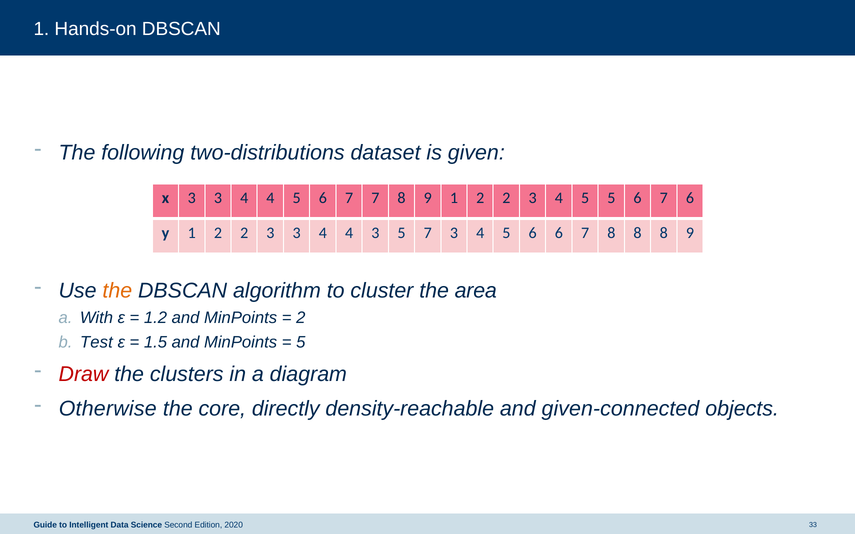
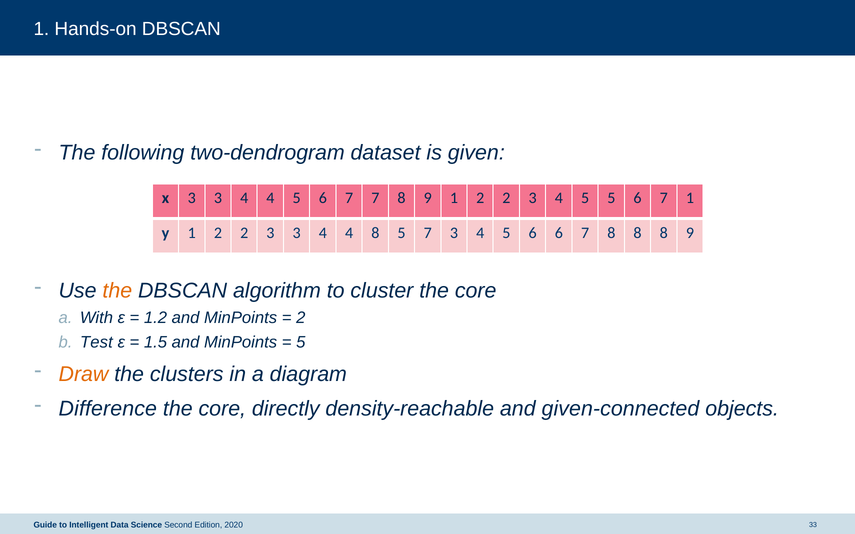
two-distributions: two-distributions -> two-dendrogram (267, 153)
7 6: 6 -> 1 (690, 198)
4 3: 3 -> 8 (375, 233)
cluster the area: area -> core (476, 291)
Draw colour: red -> orange (83, 374)
Otherwise: Otherwise -> Difference (108, 409)
